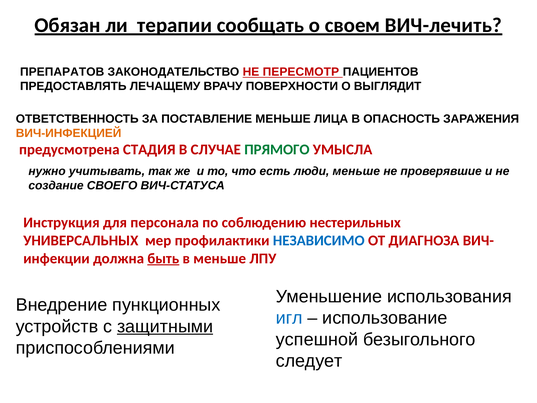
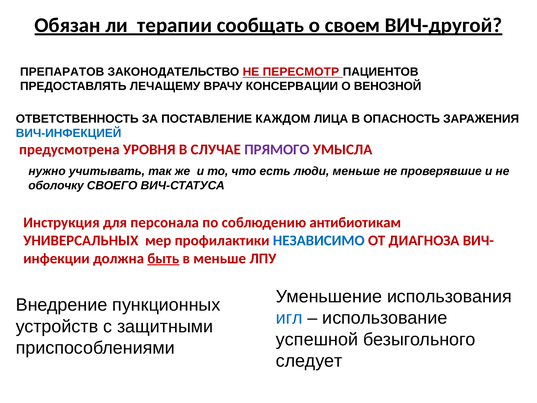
ВИЧ-лечить: ВИЧ-лечить -> ВИЧ-другой (444, 25)
ПОВЕРХНОСТИ: ПОВЕРХНОСТИ -> КОНСЕРВАЦИИ (292, 86)
ВЫГЛЯДИТ: ВЫГЛЯДИТ -> ВЕНОЗНОЙ (388, 86)
ПОСТАВЛЕНИЕ МЕНЬШЕ: МЕНЬШЕ -> КАЖДОМ (283, 119)
ВИЧ-ИНФЕКЦИЕЙ colour: orange -> blue (69, 133)
СТАДИЯ: СТАДИЯ -> УРОВНЯ (149, 150)
ПРЯМОГО colour: green -> purple (277, 150)
создание: создание -> оболочку (56, 186)
нестерильных: нестерильных -> антибиотикам (355, 223)
защитными underline: present -> none (165, 326)
